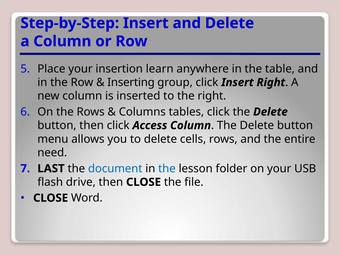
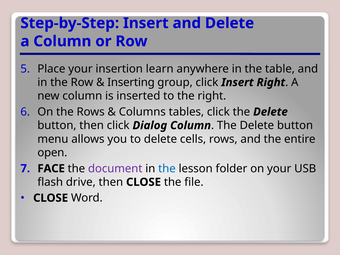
Access: Access -> Dialog (150, 125)
need: need -> open (52, 153)
LAST: LAST -> FACE (51, 169)
document colour: blue -> purple (115, 169)
